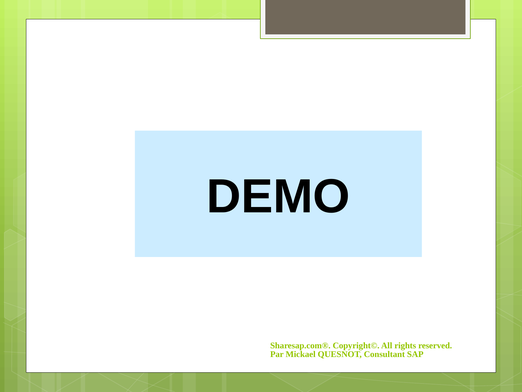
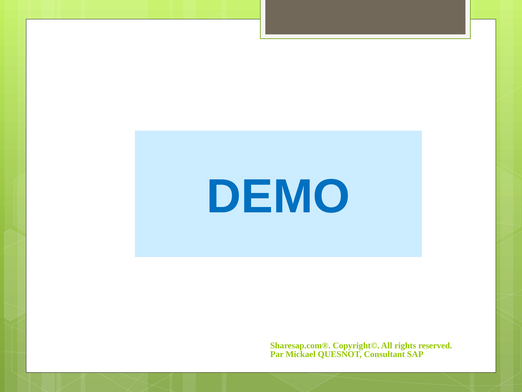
DEMO colour: black -> blue (278, 196)
